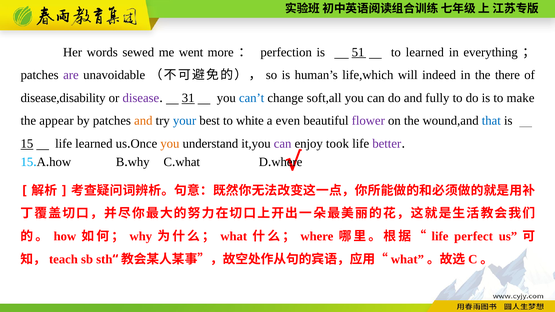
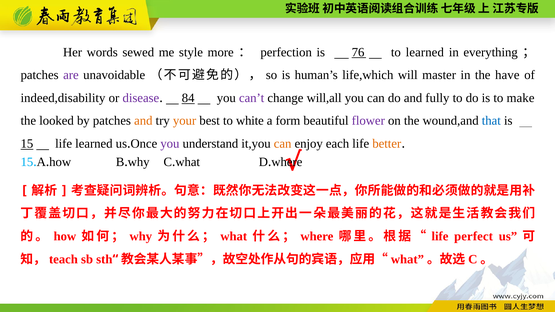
went: went -> style (191, 52)
51: 51 -> 76 (358, 52)
indeed: indeed -> master (439, 75)
there: there -> have (507, 75)
disease,disability: disease,disability -> indeed,disability (63, 98)
31: 31 -> 84 (188, 98)
can’t colour: blue -> purple (252, 98)
soft,all: soft,all -> will,all (324, 98)
appear: appear -> looked (57, 121)
your colour: blue -> orange (185, 121)
even: even -> form (288, 121)
you colour: orange -> purple (170, 144)
can colour: purple -> orange (283, 144)
took: took -> each (338, 144)
better colour: purple -> orange (387, 144)
